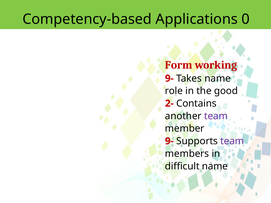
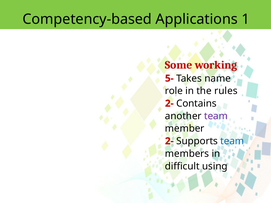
0: 0 -> 1 (246, 19)
Form: Form -> Some (179, 65)
9-: 9- -> 5- (169, 78)
good: good -> rules (226, 91)
9-: 9- -> 2- (169, 141)
team colour: purple -> blue (232, 141)
difficult name: name -> using (215, 166)
